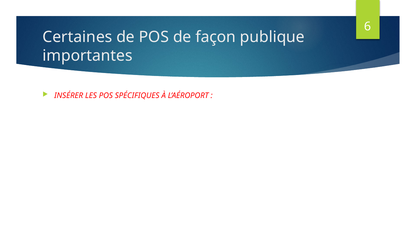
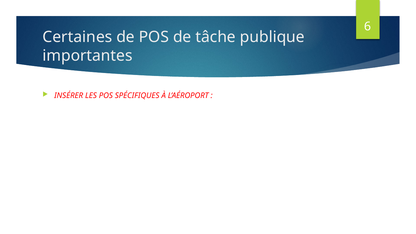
façon: façon -> tâche (216, 37)
